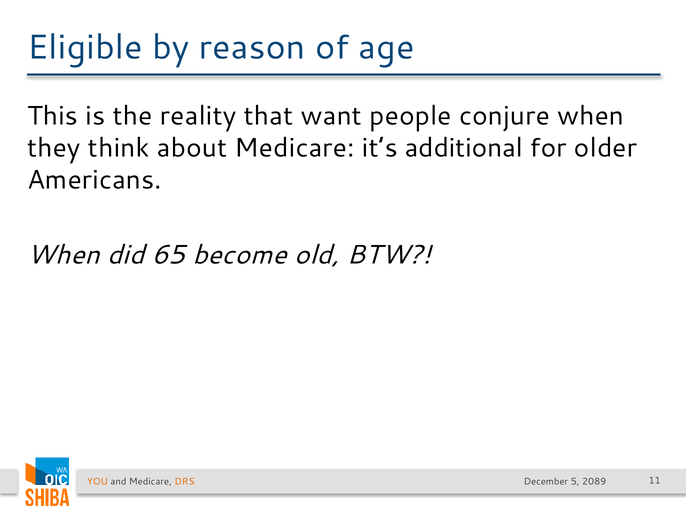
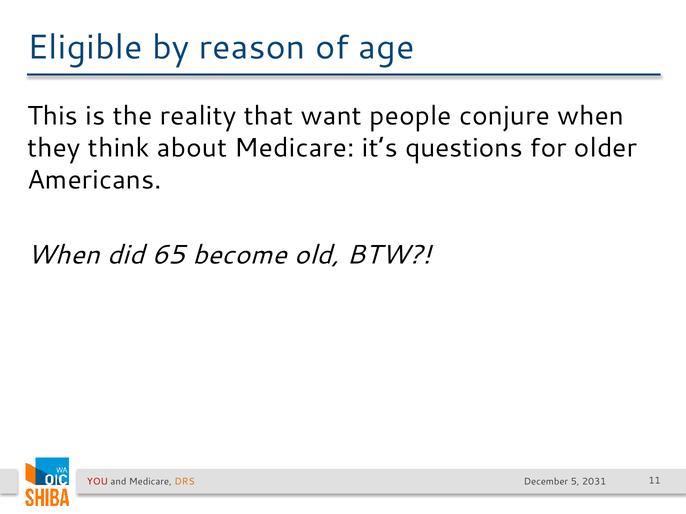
additional: additional -> questions (464, 148)
YOU colour: orange -> red (97, 482)
2089: 2089 -> 2031 (594, 482)
